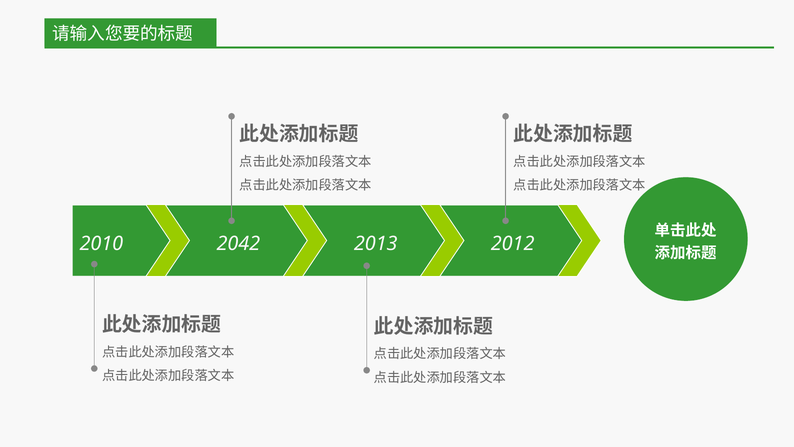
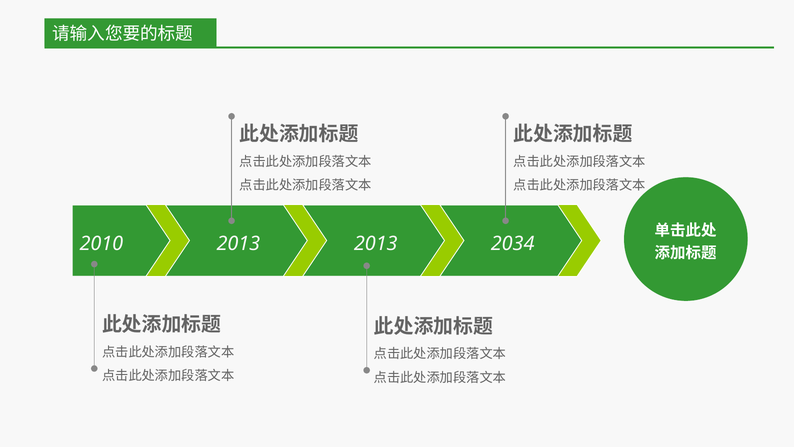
2010 2042: 2042 -> 2013 (238, 244)
2012: 2012 -> 2034 (513, 244)
